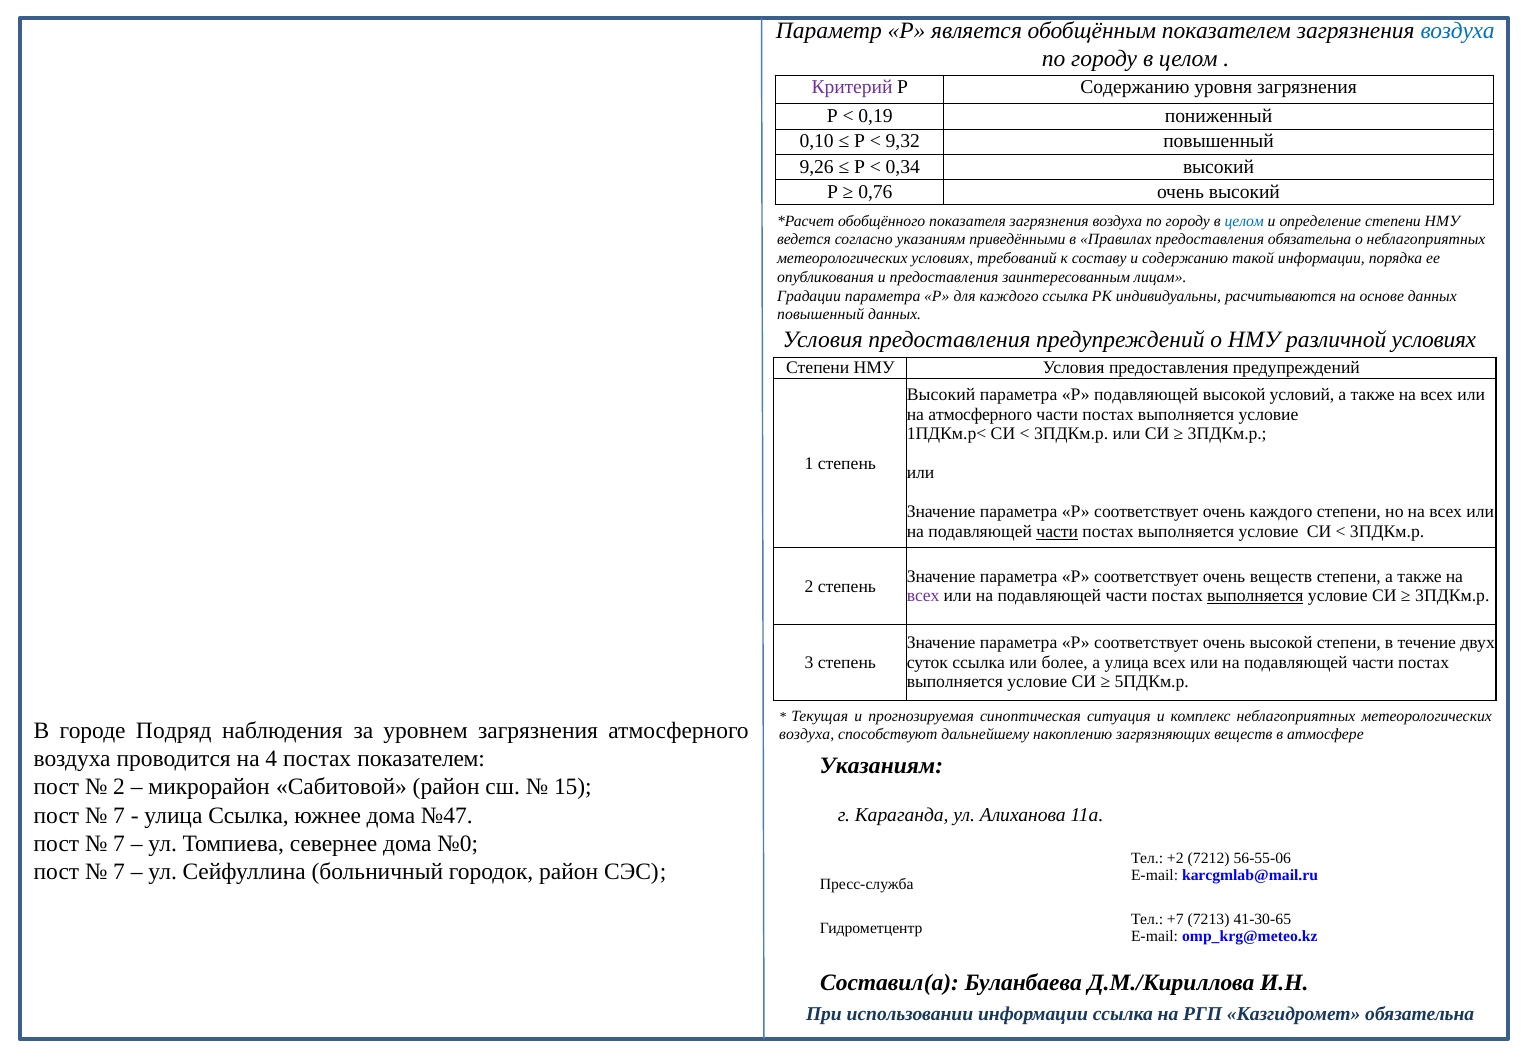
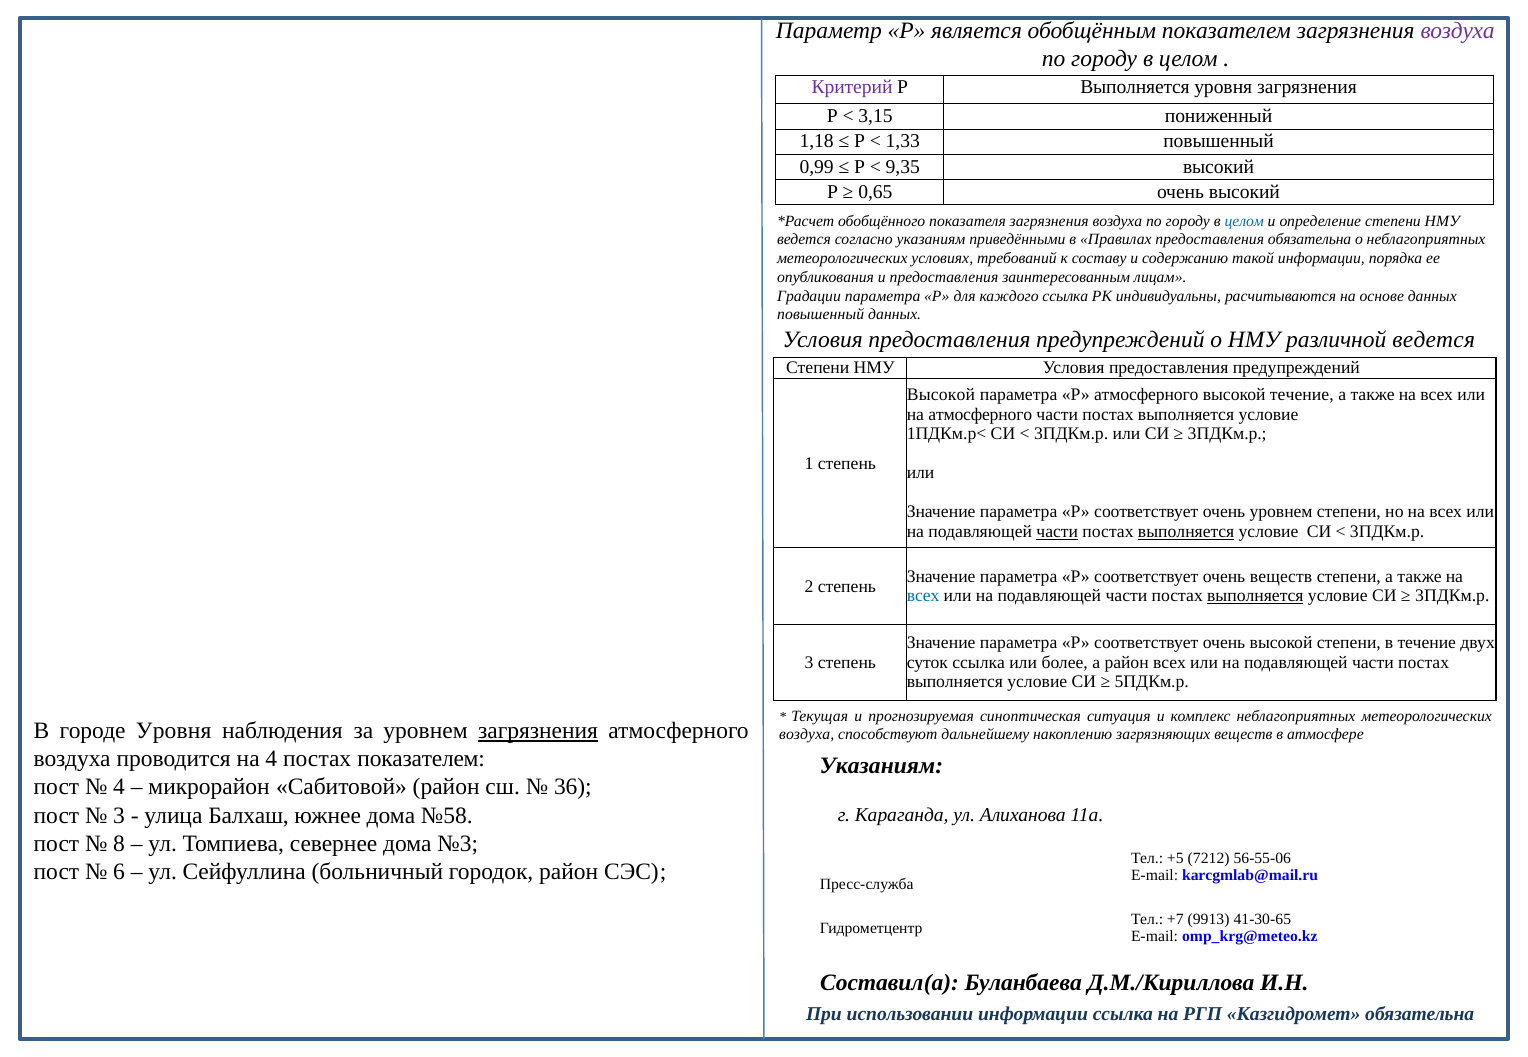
воздуха colour: blue -> purple (1458, 31)
Р Содержанию: Содержанию -> Выполняется (1135, 88)
0,19: 0,19 -> 3,15 (876, 116)
0,10: 0,10 -> 1,18 (817, 142)
9,32: 9,32 -> 1,33 (903, 142)
9,26: 9,26 -> 0,99 (817, 167)
0,34: 0,34 -> 9,35 (903, 167)
0,76: 0,76 -> 0,65 (875, 192)
различной условиях: условиях -> ведется (1434, 340)
Высокий: Высокий -> Высокой (941, 395)
Р подавляющей: подавляющей -> атмосферного (1146, 395)
высокой условий: условий -> течение (1302, 395)
очень каждого: каждого -> уровнем (1281, 512)
выполняется underline: none -> present (1186, 532)
всех colour: purple -> blue (923, 596)
а улица: улица -> район (1127, 663)
городе Подряд: Подряд -> Уровня (174, 731)
загрязнения underline: none -> present (538, 731)
2: 2 -> 4 (119, 788)
15: 15 -> 36 (573, 788)
7: 7 -> 3 (119, 816)
улица Ссылка: Ссылка -> Балхаш (249, 816)
№47: №47 -> №58 (447, 816)
7: 7 -> 8 (119, 844)
№0: №0 -> №3 (458, 844)
+2: +2 -> +5 (1175, 859)
7: 7 -> 6 (119, 872)
7213: 7213 -> 9913 (1209, 920)
